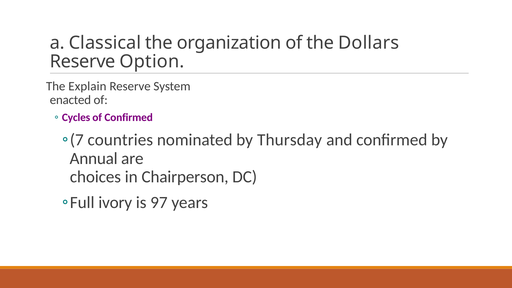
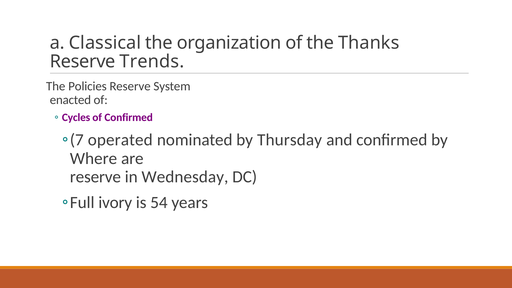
Dollars: Dollars -> Thanks (369, 43)
Option: Option -> Trends (152, 61)
Explain: Explain -> Policies (88, 86)
countries: countries -> operated (120, 140)
Annual: Annual -> Where (94, 158)
choices: choices -> reserve (95, 177)
Chairperson: Chairperson -> Wednesday (185, 177)
97: 97 -> 54 (159, 203)
